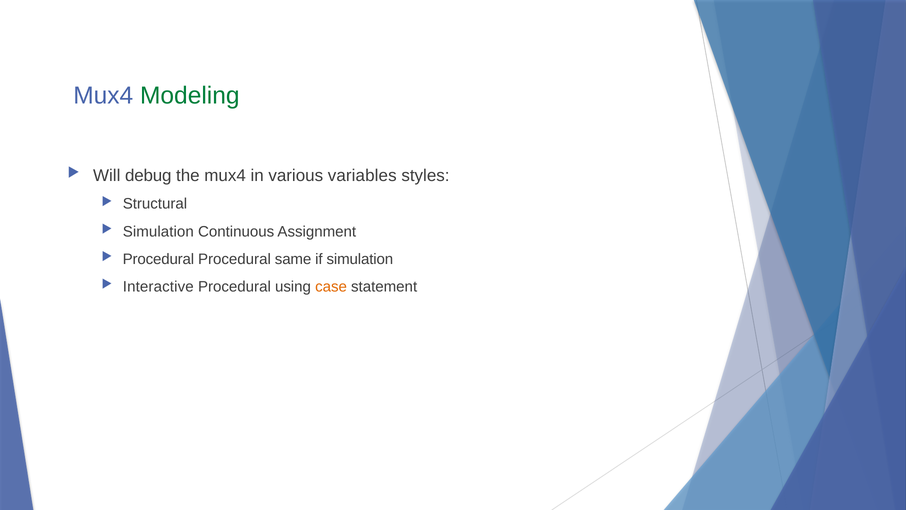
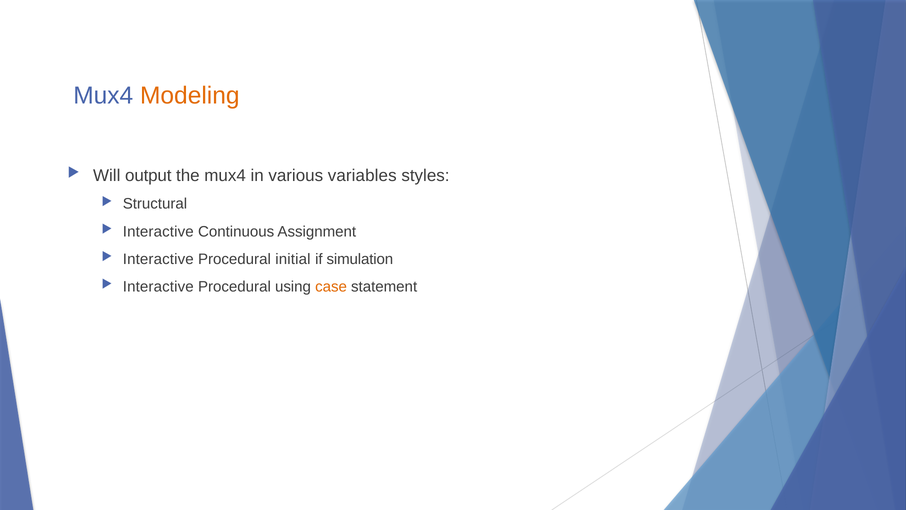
Modeling colour: green -> orange (190, 95)
debug: debug -> output (148, 175)
Simulation: Simulation -> Interactive (158, 231)
Procedural: Procedural -> Interactive (158, 259)
same: same -> initial (293, 259)
